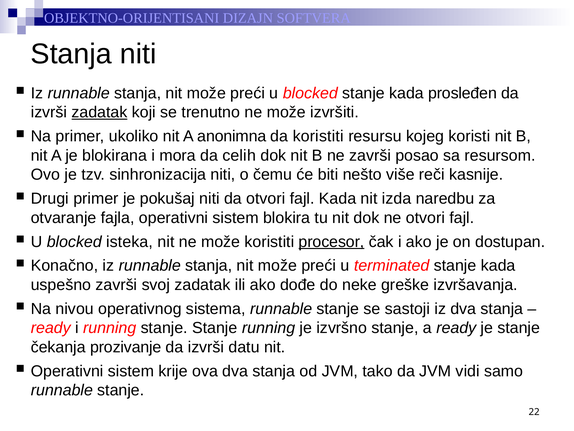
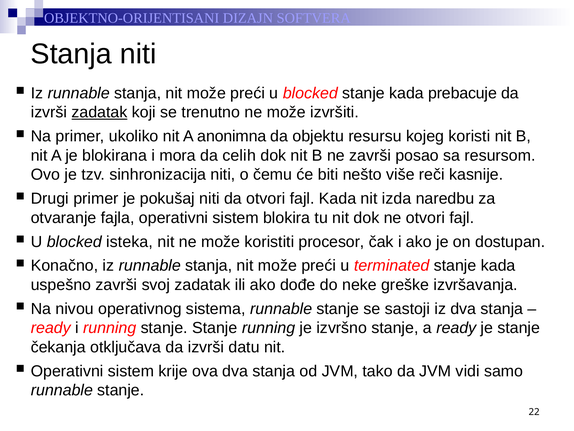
prosleđen: prosleđen -> prebacuje (462, 93)
da koristiti: koristiti -> objektu (318, 136)
procesor underline: present -> none (332, 241)
prozivanje: prozivanje -> otključava (126, 347)
